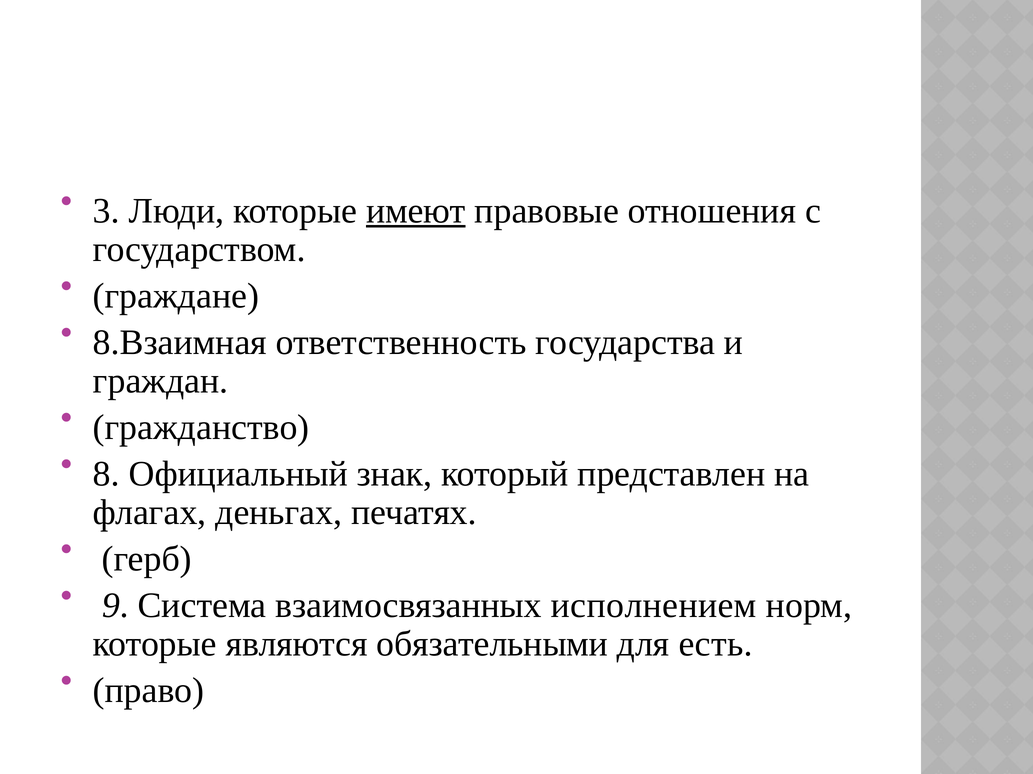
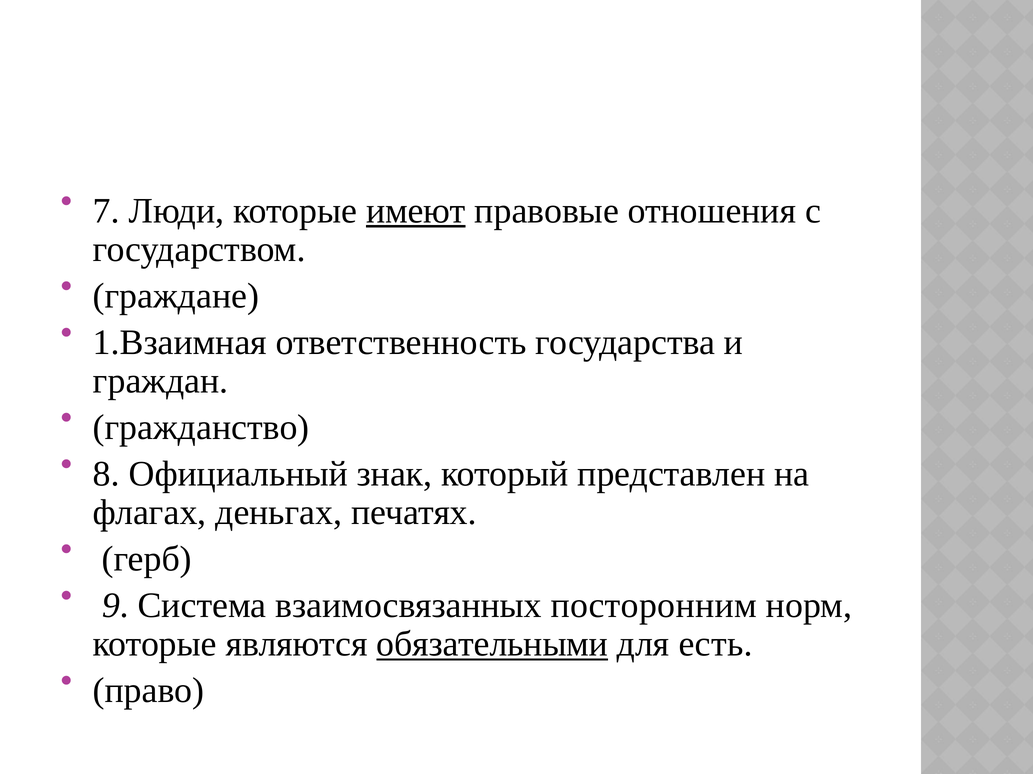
3: 3 -> 7 (106, 211)
8.Взаимная: 8.Взаимная -> 1.Взаимная (180, 343)
исполнением: исполнением -> посторонним (654, 606)
обязательными underline: none -> present (492, 645)
